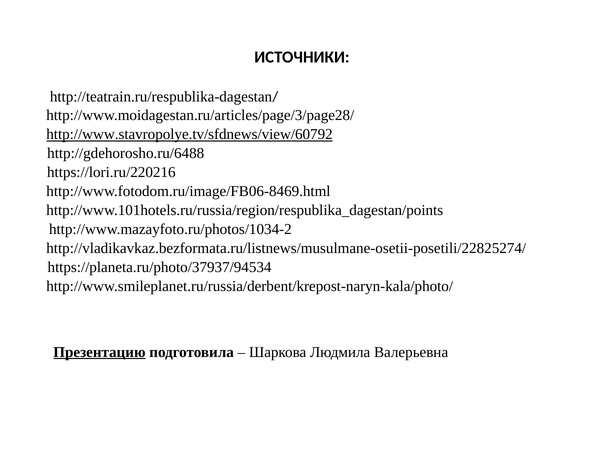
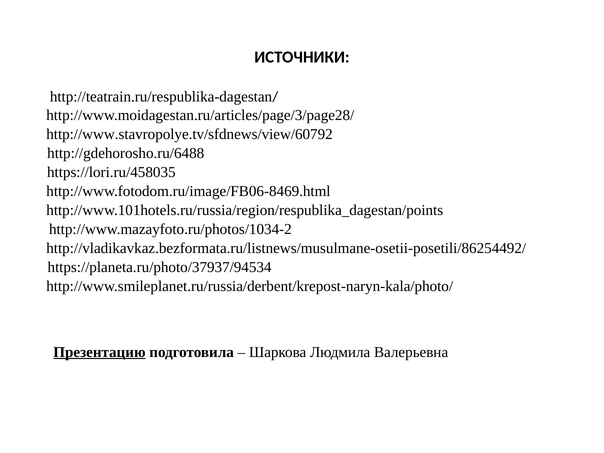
http://www.stavropolye.tv/sfdnews/view/60792 underline: present -> none (190, 134)
https://lori.ru/220216: https://lori.ru/220216 -> https://lori.ru/458035 (111, 172)
http://vladikavkaz.bezformata.ru/listnews/musulmane-osetii-posetili/22825274/: http://vladikavkaz.bezformata.ru/listnews/musulmane-osetii-posetili/22825274/ -> http://vladikavkaz.bezformata.ru/listnews/musulmane-osetii-posetili/86254492/ (286, 248)
